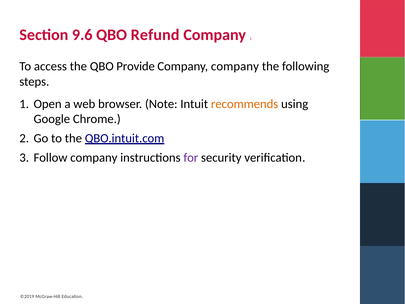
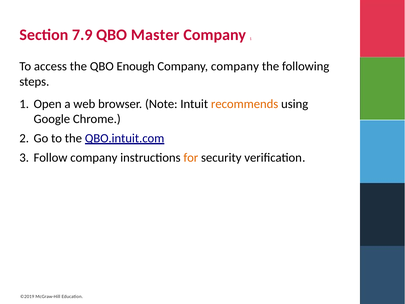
9.6: 9.6 -> 7.9 (82, 35)
Refund: Refund -> Master (155, 35)
Provide: Provide -> Enough (136, 66)
for colour: purple -> orange (191, 158)
